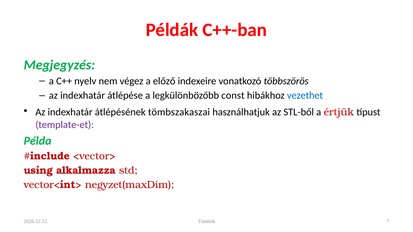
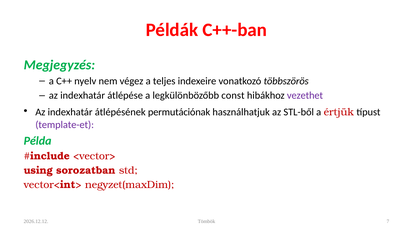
előző: előző -> teljes (164, 81)
vezethet colour: blue -> purple (305, 96)
tömbszakaszai: tömbszakaszai -> permutációnak (179, 112)
alkalmazza: alkalmazza -> sorozatban (86, 171)
